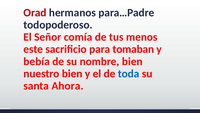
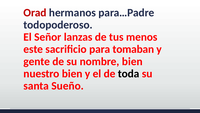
comía: comía -> lanzas (78, 37)
bebía: bebía -> gente (37, 61)
toda colour: blue -> black (129, 73)
Ahora: Ahora -> Sueño (68, 85)
